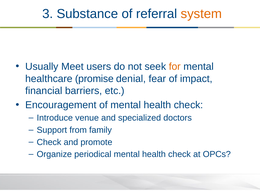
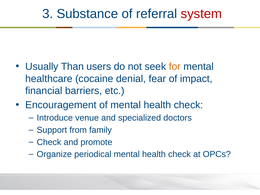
system colour: orange -> red (201, 14)
Meet: Meet -> Than (72, 67)
promise: promise -> cocaine (94, 79)
